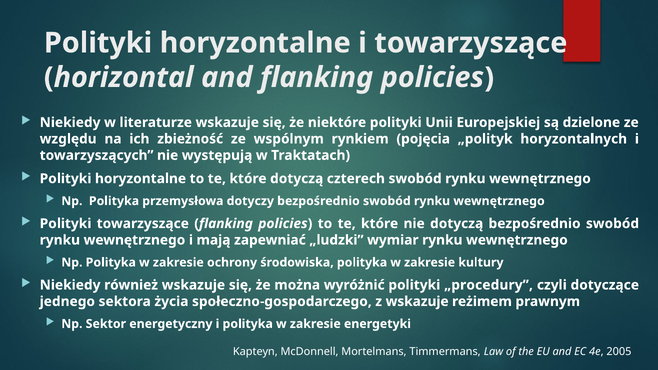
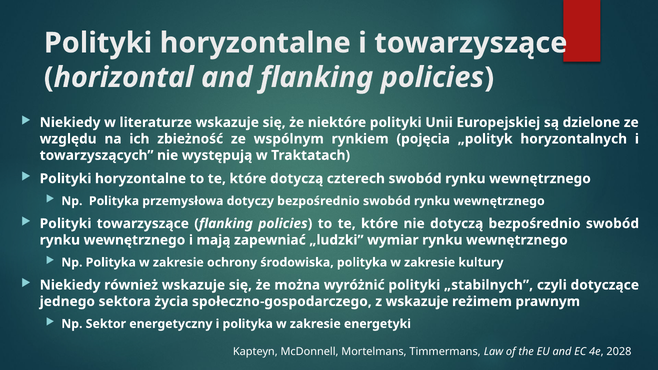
„procedury: „procedury -> „stabilnych (489, 285)
2005: 2005 -> 2028 (619, 352)
